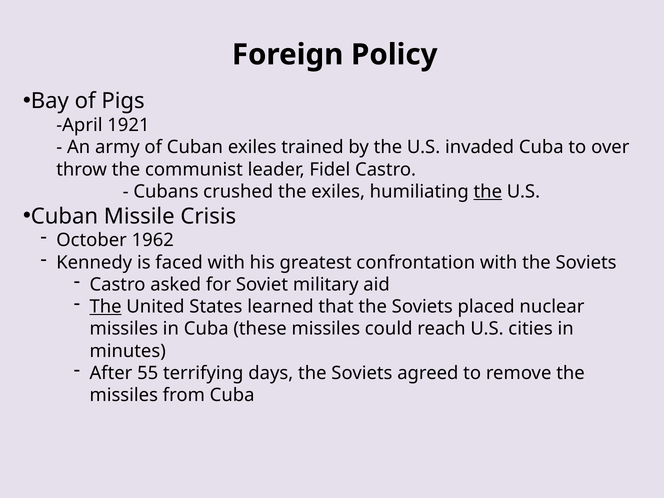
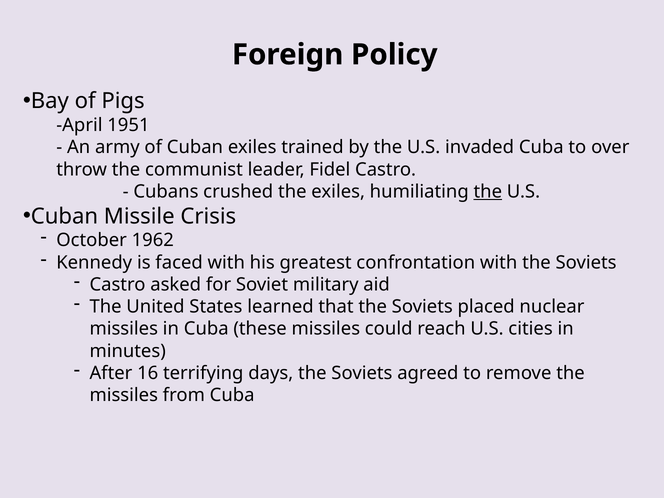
1921: 1921 -> 1951 (128, 125)
The underline: present -> none (106, 307)
55: 55 -> 16 (148, 373)
